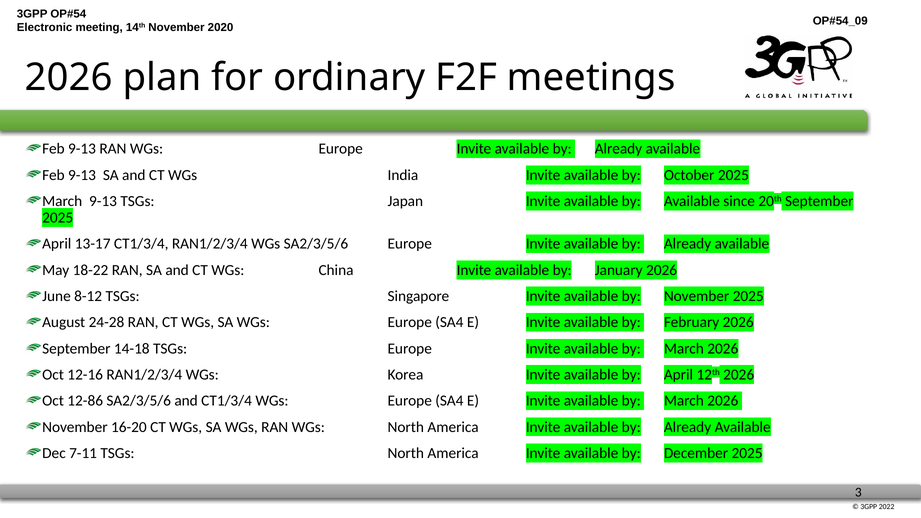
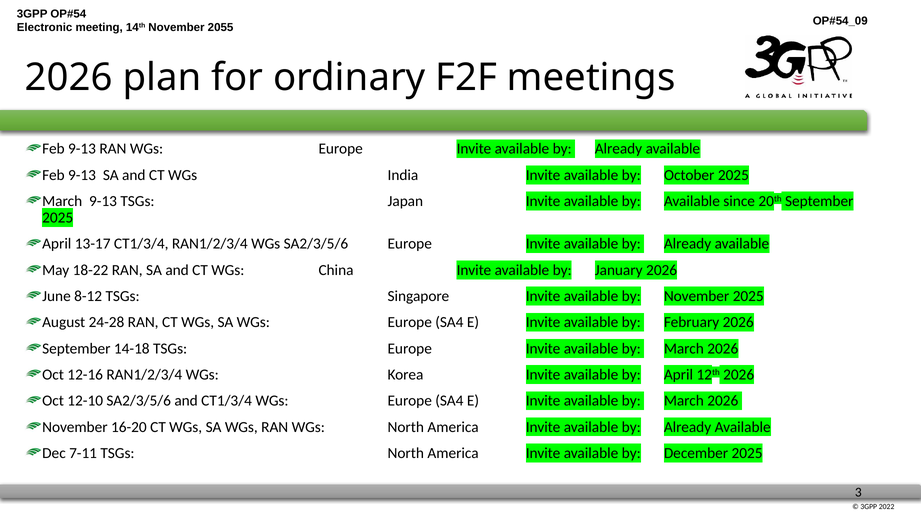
2020: 2020 -> 2055 (221, 28)
12-86: 12-86 -> 12-10 (85, 401)
